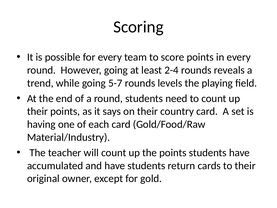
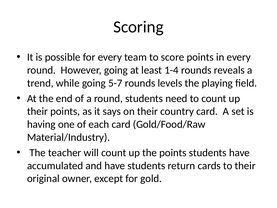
2-4: 2-4 -> 1-4 (172, 70)
